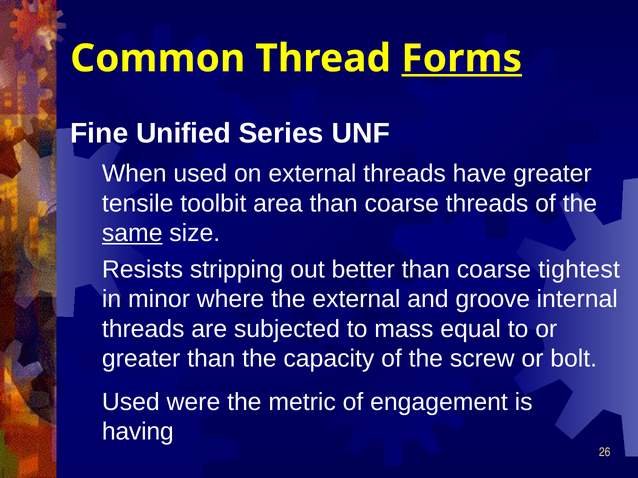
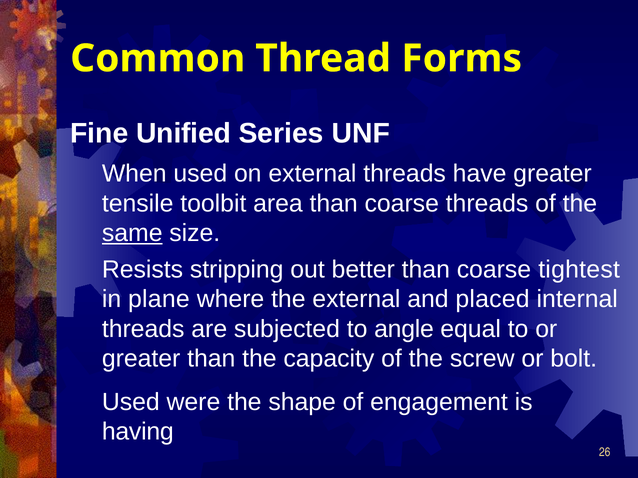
Forms underline: present -> none (462, 59)
minor: minor -> plane (159, 299)
groove: groove -> placed (493, 299)
mass: mass -> angle (404, 329)
metric: metric -> shape (302, 402)
